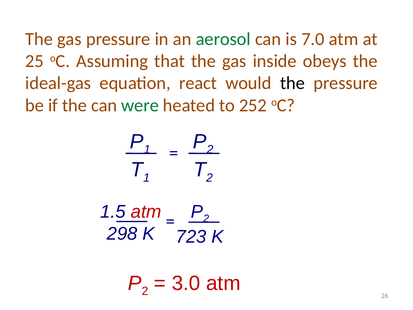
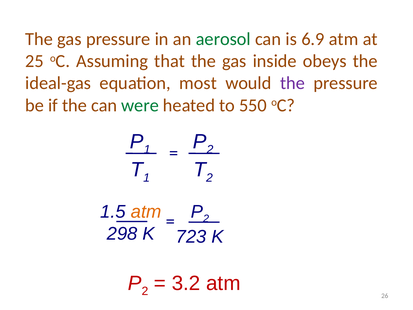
7.0: 7.0 -> 6.9 (313, 39)
react: react -> most (198, 83)
the colour: black -> purple (292, 83)
252: 252 -> 550 (253, 105)
atm colour: red -> orange (146, 211)
3.0: 3.0 -> 3.2 (186, 283)
